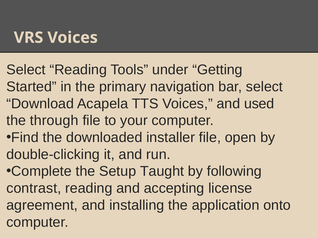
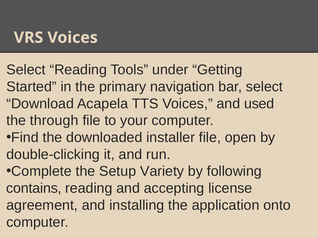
Taught: Taught -> Variety (162, 172)
contrast: contrast -> contains (34, 189)
